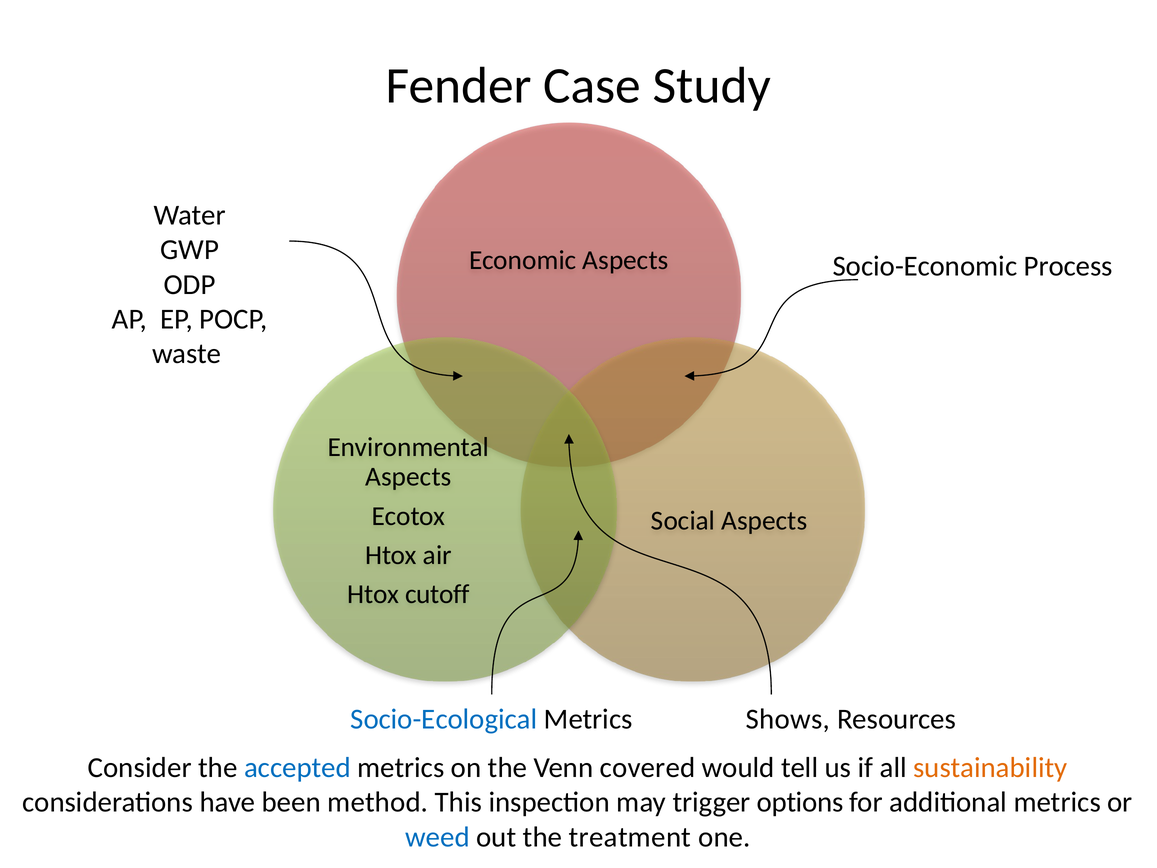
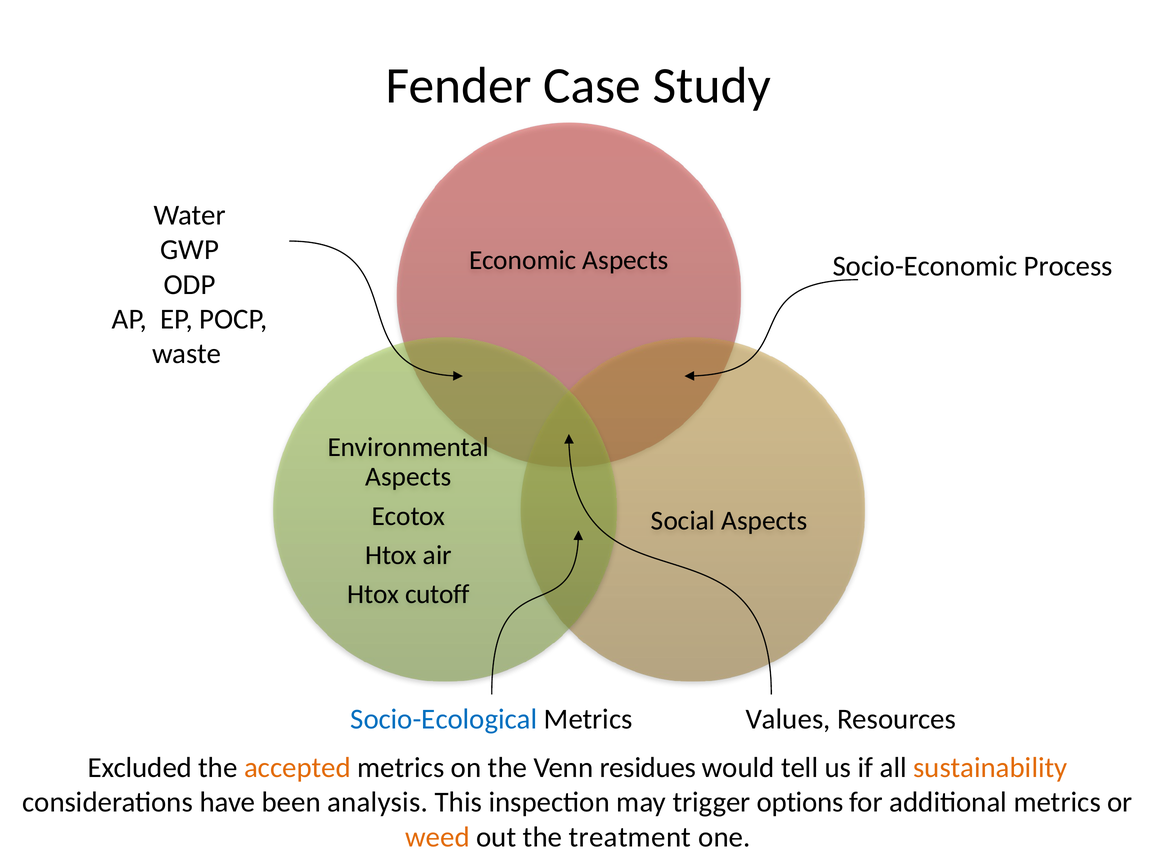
Shows: Shows -> Values (788, 719)
Consider: Consider -> Excluded (140, 767)
accepted colour: blue -> orange (297, 767)
covered: covered -> residues (648, 767)
method: method -> analysis (378, 802)
weed colour: blue -> orange (438, 837)
